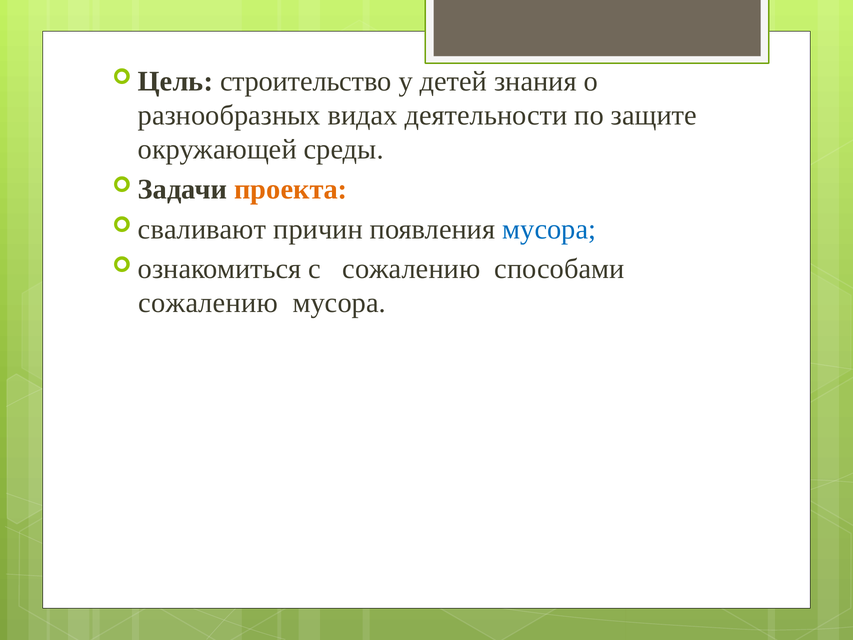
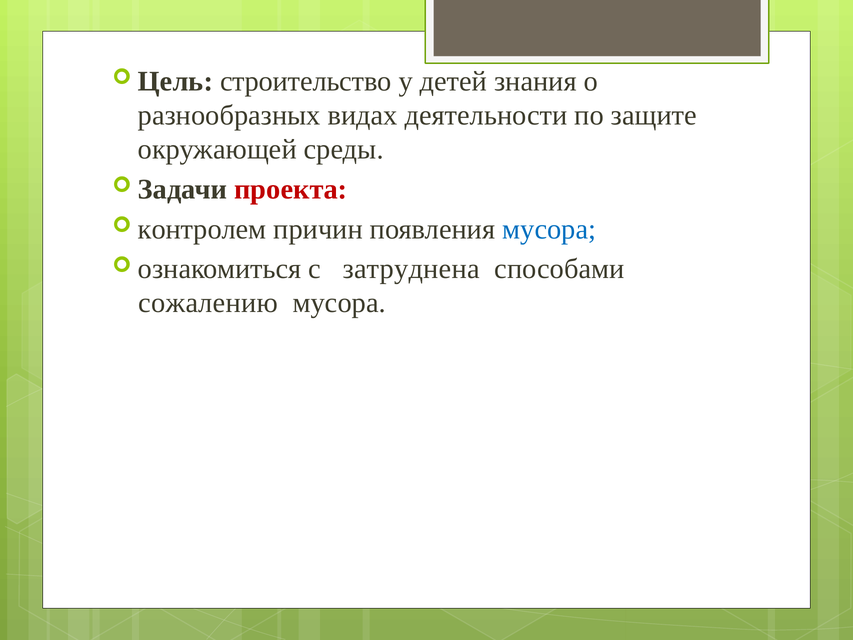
проекта colour: orange -> red (291, 189)
сваливают: сваливают -> контролем (202, 229)
с сожалению: сожалению -> затруднена (411, 269)
